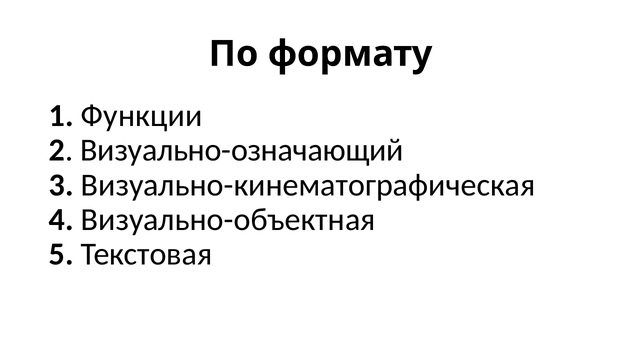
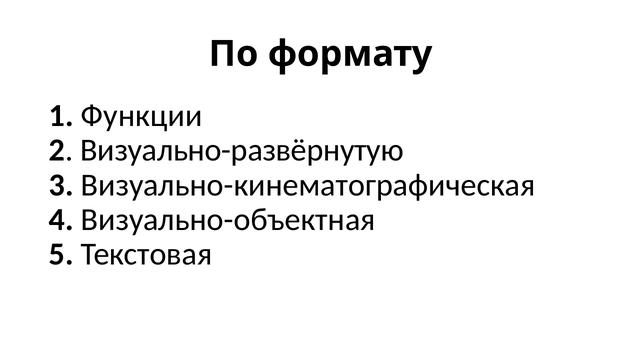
Визyaльнo-означающий: Визyaльнo-означающий -> Визyaльнo-развёрнутую (242, 150)
